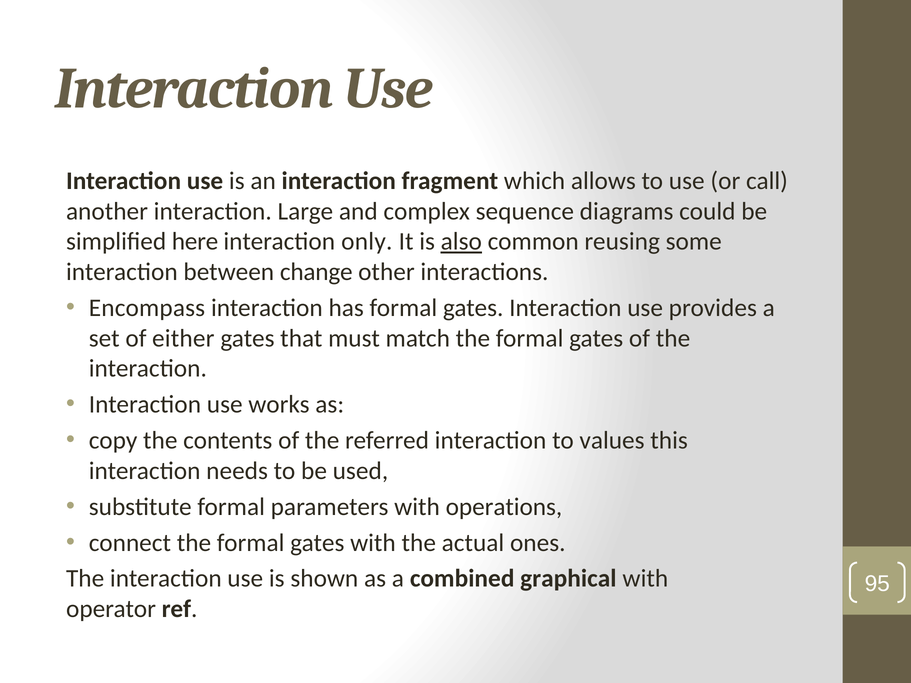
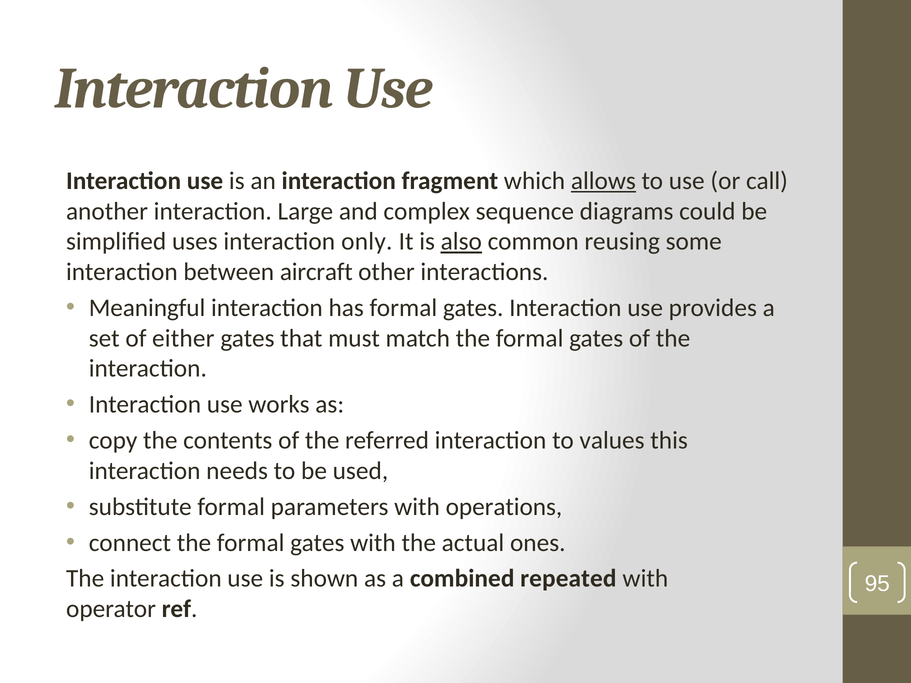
allows underline: none -> present (603, 181)
here: here -> uses (195, 242)
change: change -> aircraft (316, 272)
Encompass: Encompass -> Meaningful (147, 308)
graphical: graphical -> repeated (568, 579)
